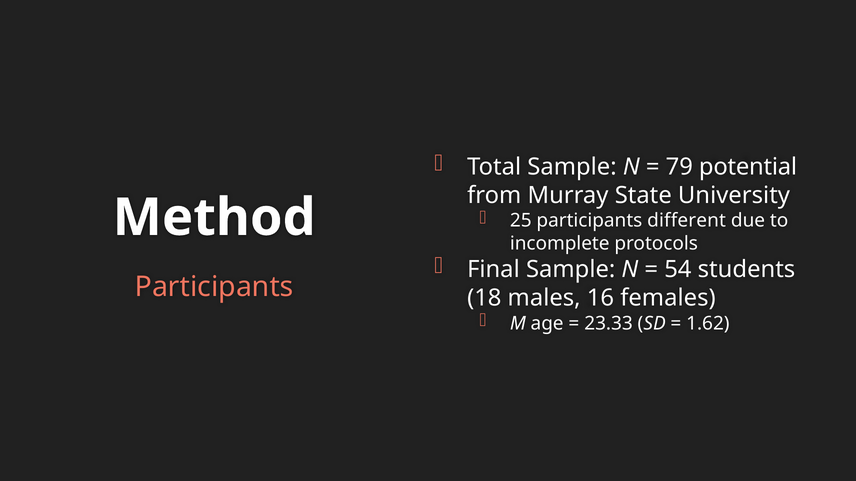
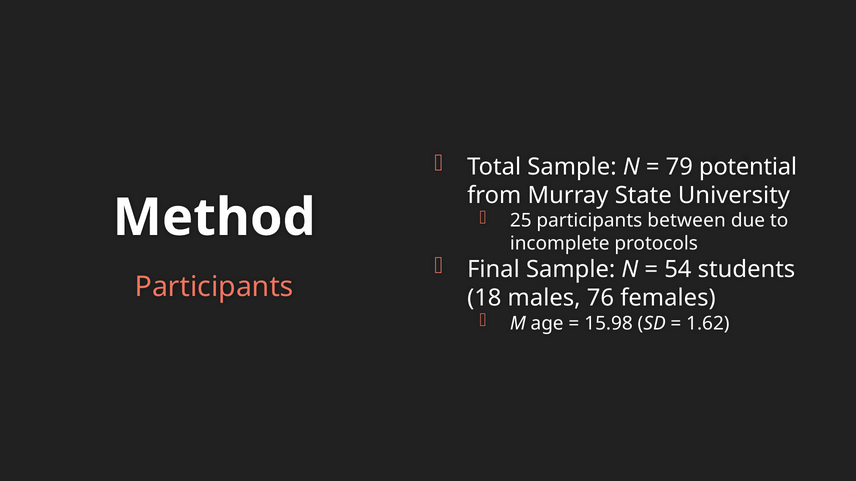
different: different -> between (687, 221)
16: 16 -> 76 (600, 298)
23.33: 23.33 -> 15.98 (609, 324)
